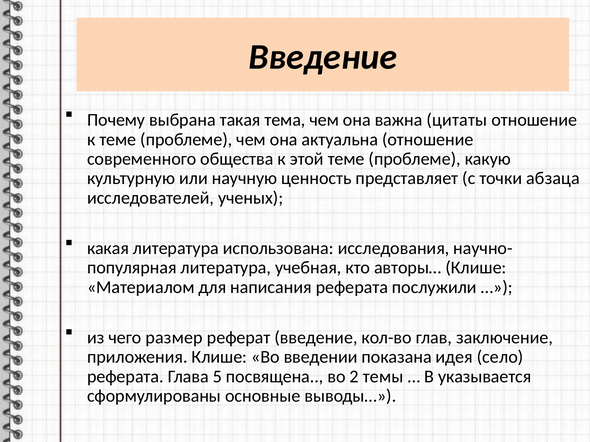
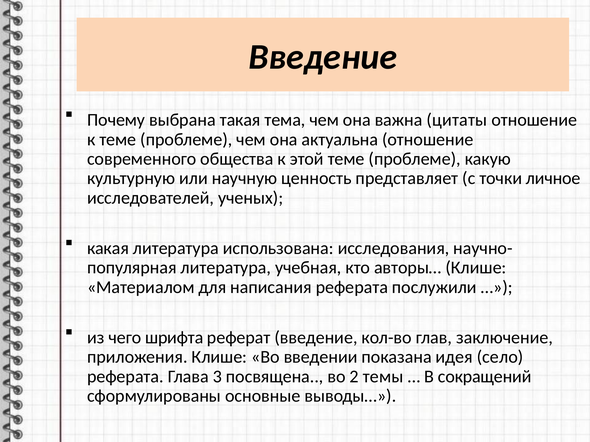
абзаца: абзаца -> личное (553, 179)
размер: размер -> шрифта (174, 338)
5: 5 -> 3 (217, 377)
указывается: указывается -> сокращений (485, 377)
